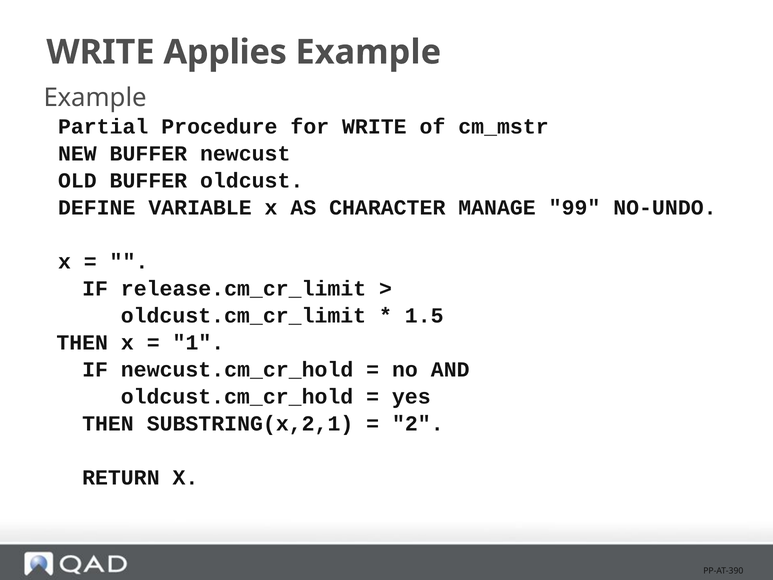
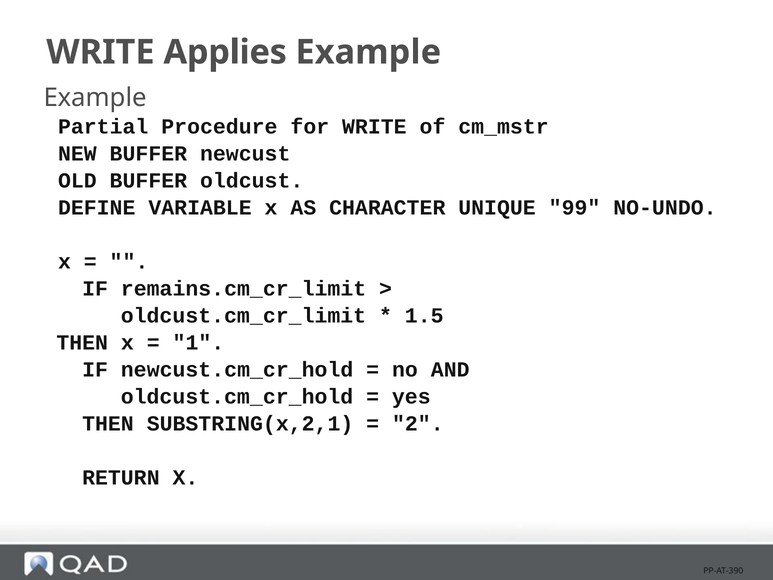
MANAGE: MANAGE -> UNIQUE (497, 208)
release.cm_cr_limit: release.cm_cr_limit -> remains.cm_cr_limit (244, 289)
